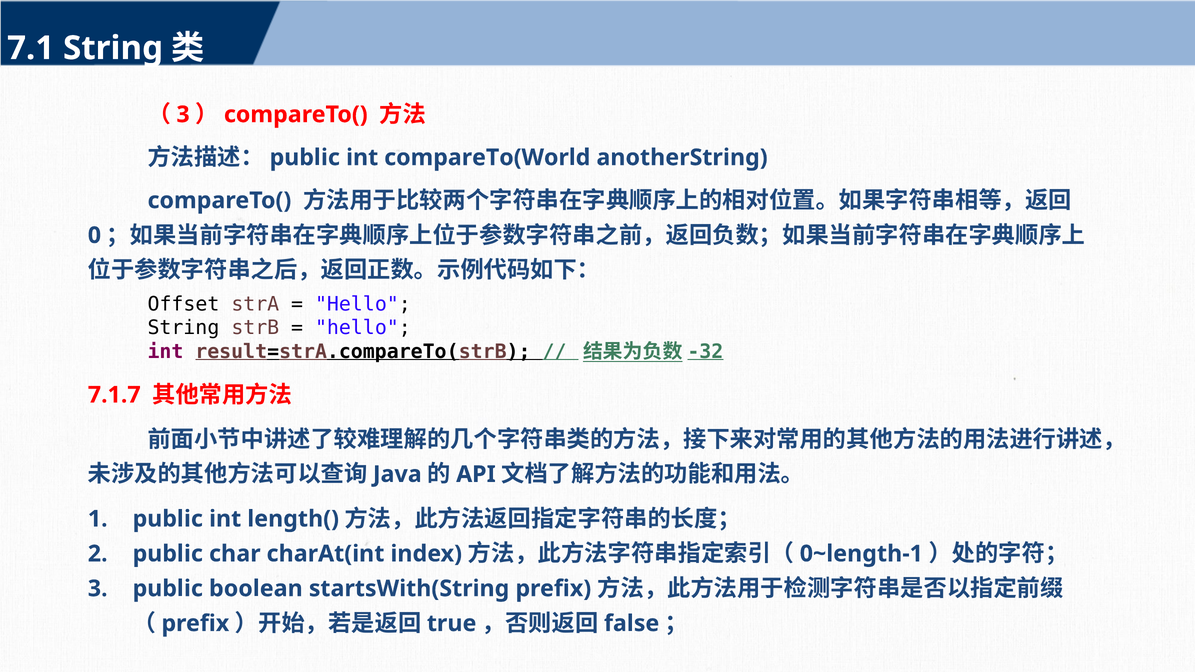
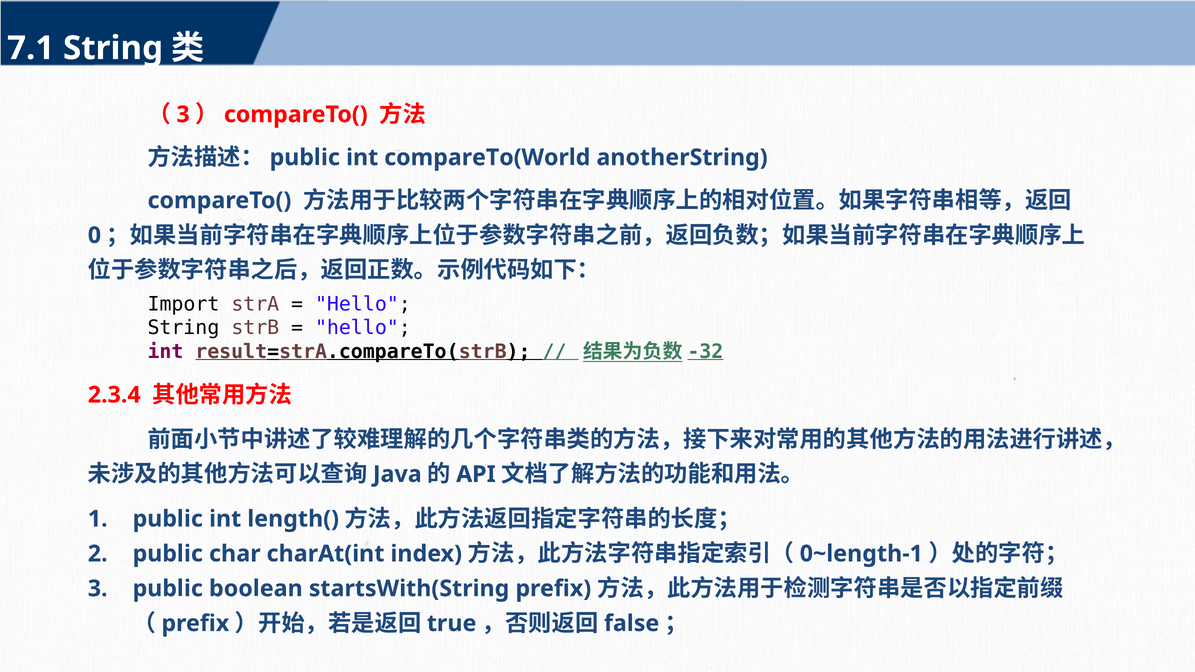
Offset: Offset -> Import (183, 304)
7.1.7: 7.1.7 -> 2.3.4 (114, 395)
